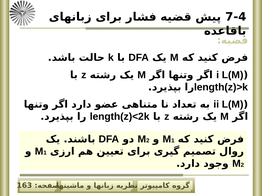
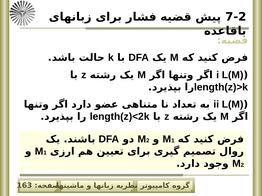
7-4: 7-4 -> 7-2 (236, 17)
